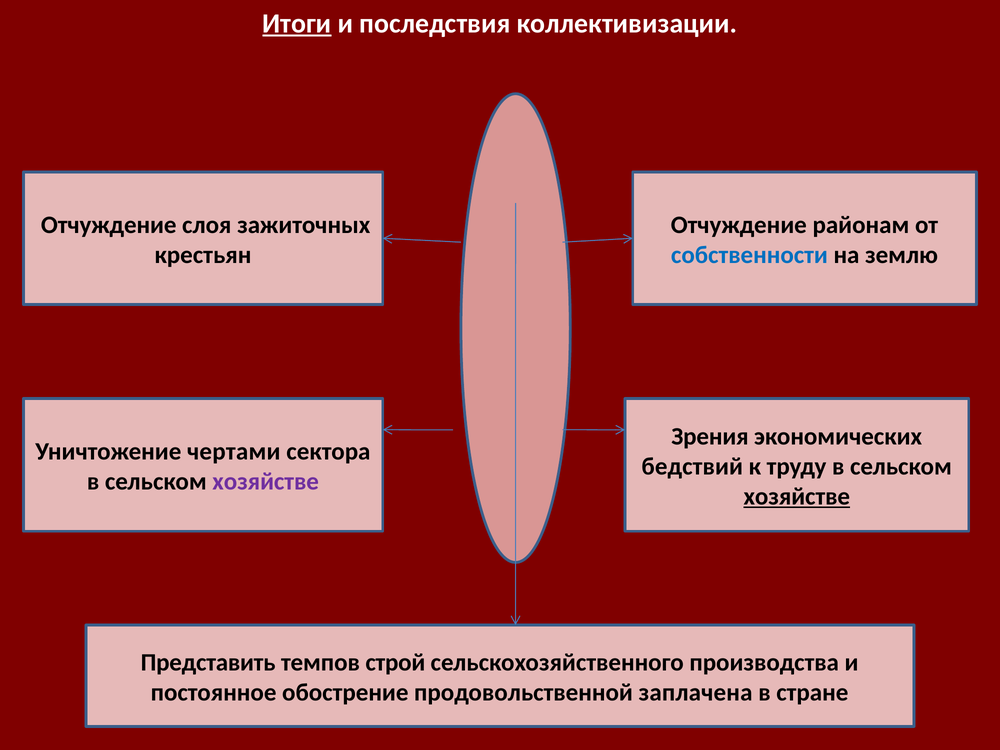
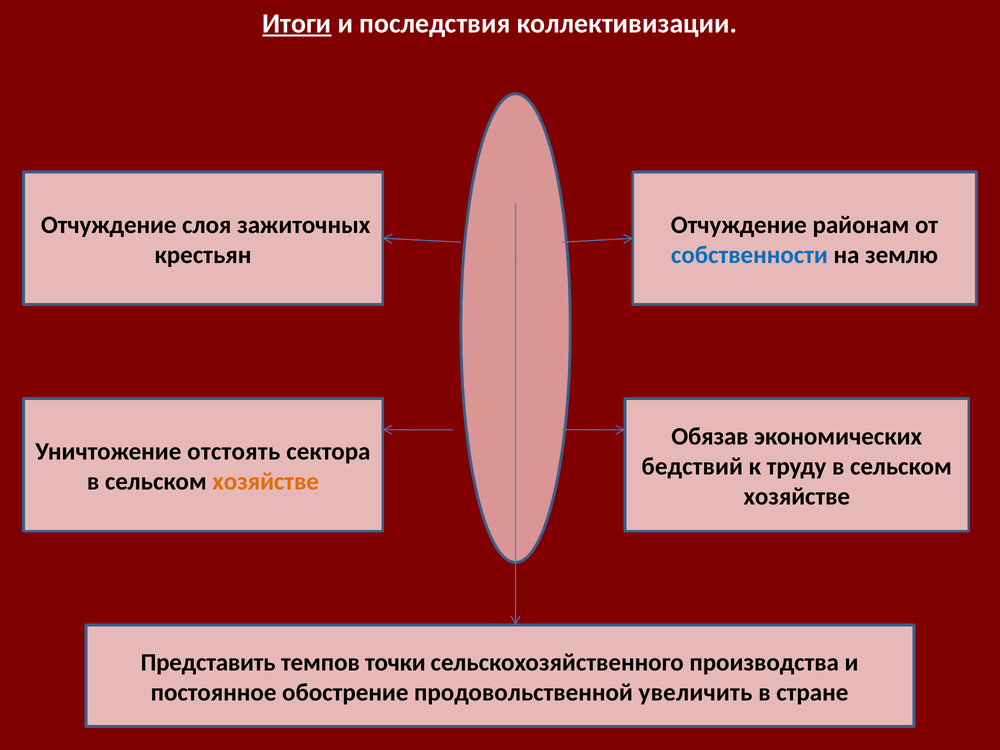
Зрения: Зрения -> Обязав (710, 437)
чертами: чертами -> отстоять (234, 452)
хозяйстве colour: purple -> orange (266, 482)
хозяйстве underline: present -> none (797, 497)
строй: строй -> точки (395, 662)
заплачена: заплачена -> увеличить (695, 692)
